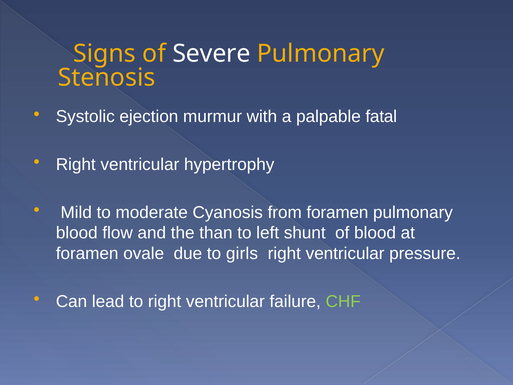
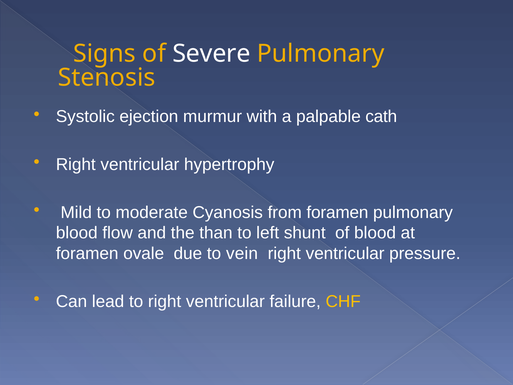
fatal: fatal -> cath (381, 117)
girls: girls -> vein (242, 253)
CHF colour: light green -> yellow (343, 301)
